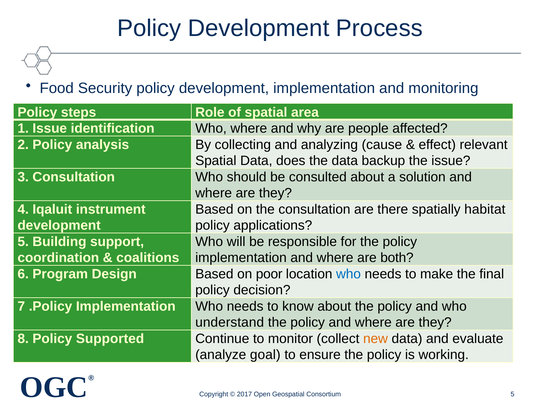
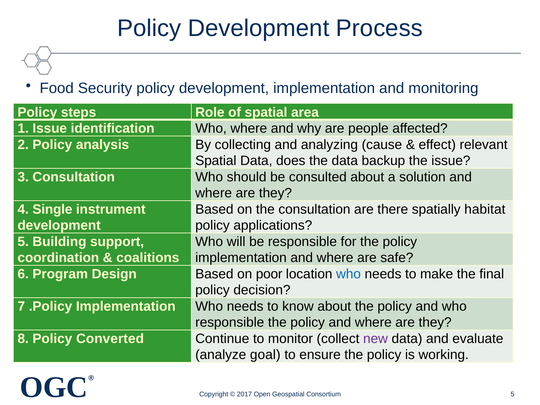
Iqaluit: Iqaluit -> Single (52, 209)
both: both -> safe (397, 258)
understand: understand -> responsible (230, 323)
Supported: Supported -> Converted (110, 339)
new colour: orange -> purple (376, 339)
